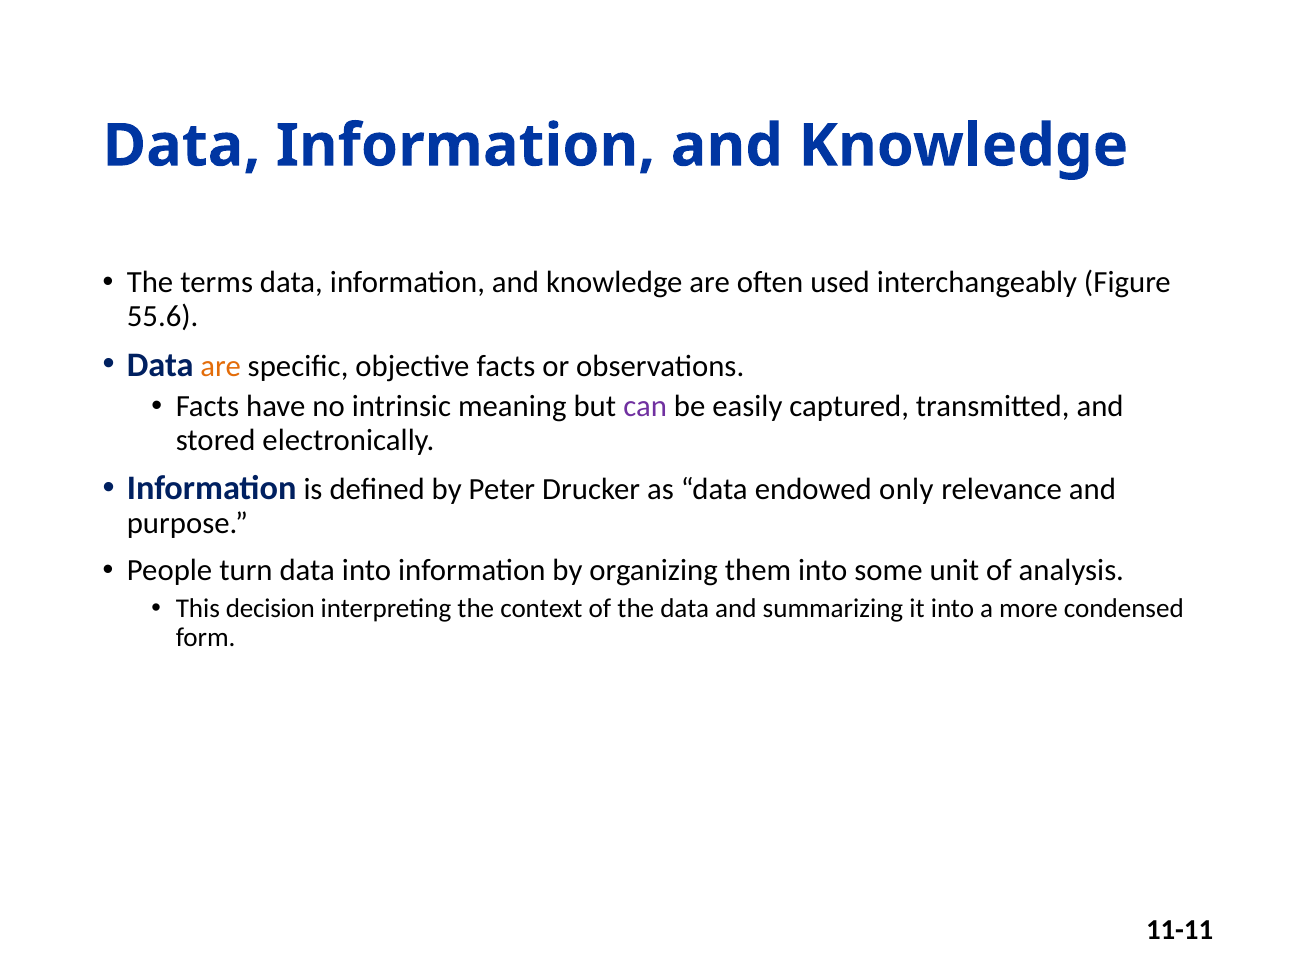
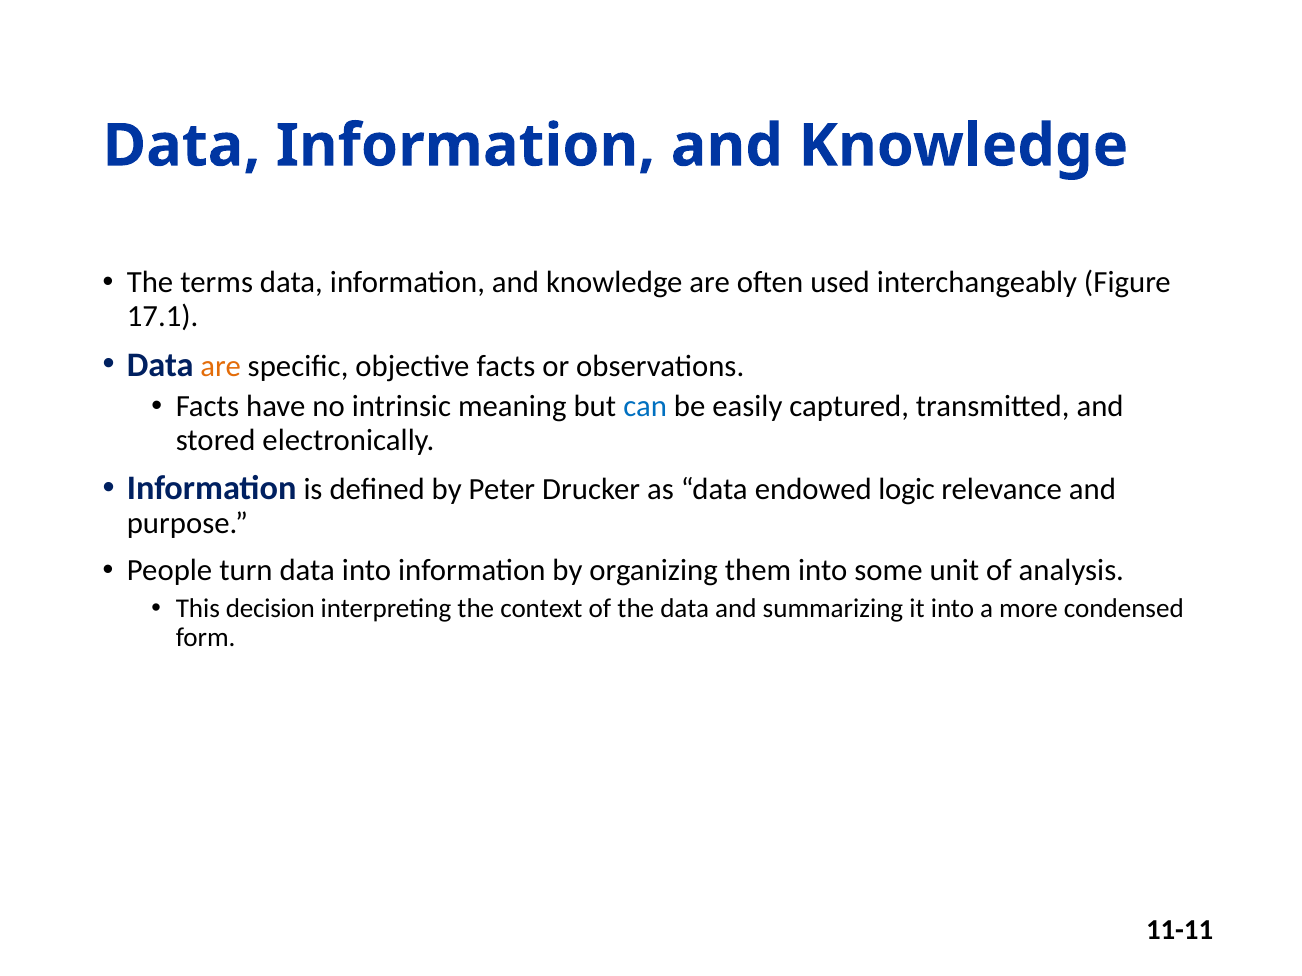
55.6: 55.6 -> 17.1 (163, 316)
can colour: purple -> blue (645, 407)
only: only -> logic (907, 490)
